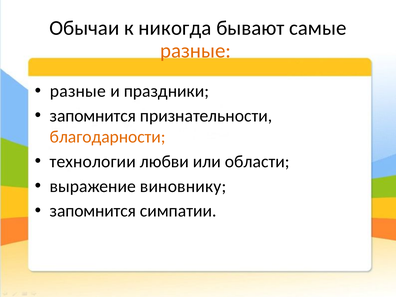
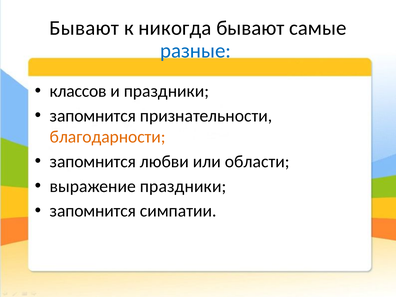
Обычаи: Обычаи -> Бывают (84, 28)
разные colour: orange -> blue (196, 51)
разные: разные -> классов (78, 91)
технологии: технологии -> запомнится (93, 162)
выражение виновнику: виновнику -> праздники (183, 186)
